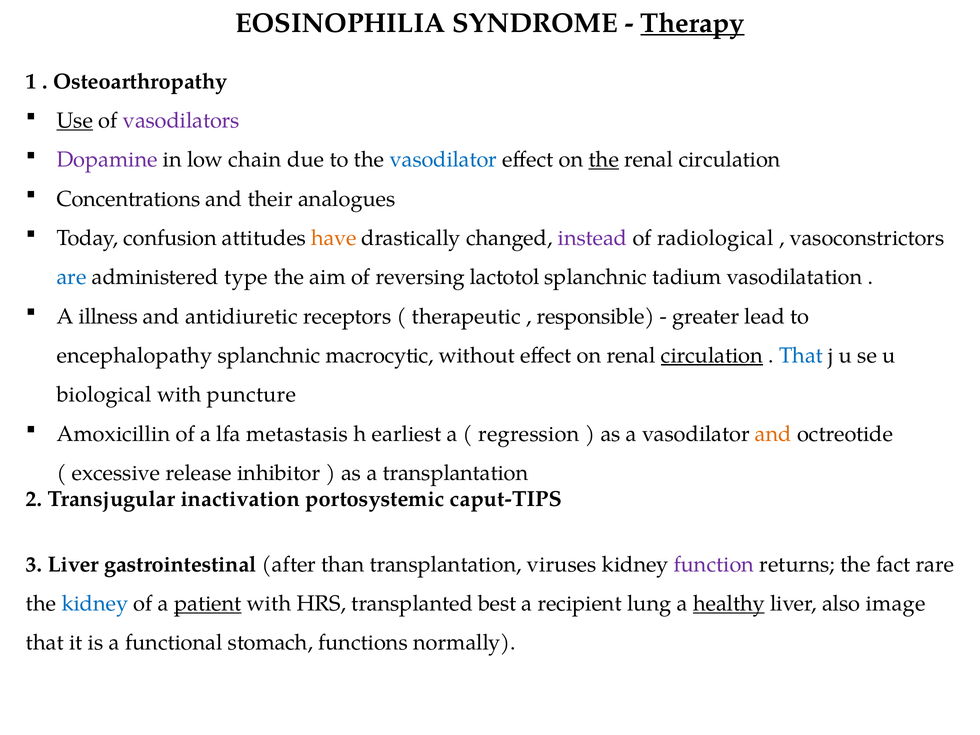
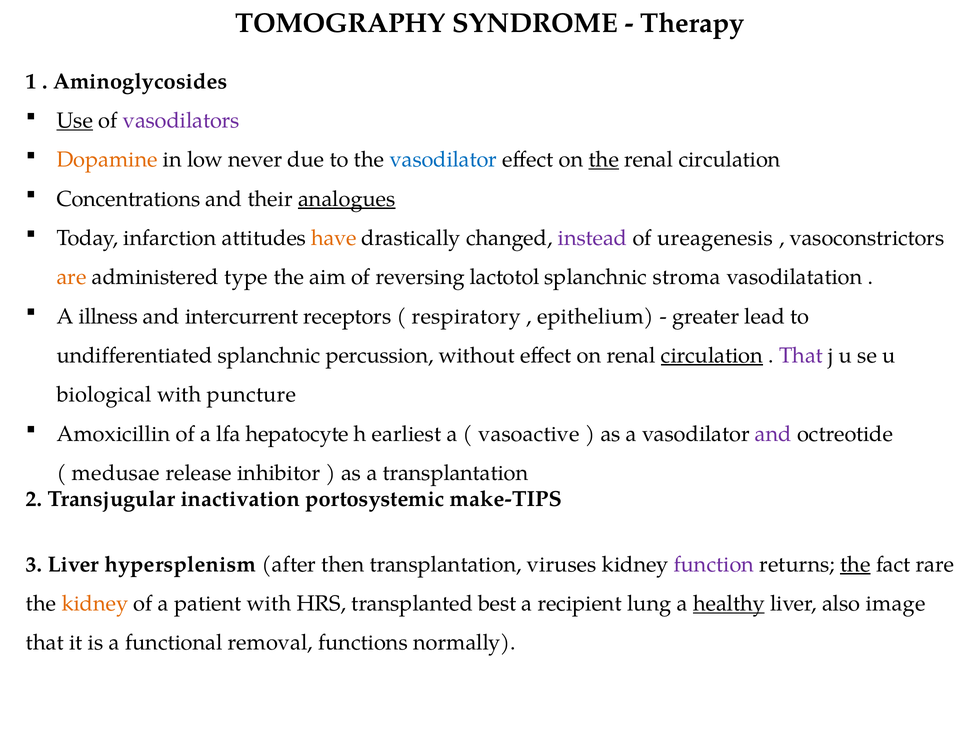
EOSINOPHILIA: EOSINOPHILIA -> TOMOGRAPHY (340, 23)
Therapy underline: present -> none (692, 23)
Osteoarthropathy: Osteoarthropathy -> Aminoglycosides (140, 81)
Dopamine colour: purple -> orange (107, 160)
chain: chain -> never (255, 160)
analogues underline: none -> present (347, 199)
confusion: confusion -> infarction (170, 238)
radiological: radiological -> ureagenesis (715, 238)
are colour: blue -> orange (72, 277)
tadium: tadium -> stroma (687, 277)
antidiuretic: antidiuretic -> intercurrent (242, 316)
therapeutic: therapeutic -> respiratory (466, 316)
responsible: responsible -> epithelium (595, 316)
encephalopathy: encephalopathy -> undifferentiated (134, 356)
macrocytic: macrocytic -> percussion (380, 356)
That colour: blue -> purple (801, 356)
metastasis: metastasis -> hepatocyte (297, 434)
regression: regression -> vasoactive (529, 434)
and colour: orange -> purple (773, 434)
excessive: excessive -> medusae (116, 473)
caput-TIPS: caput-TIPS -> make-TIPS (506, 499)
gastrointestinal: gastrointestinal -> hypersplenism (180, 564)
than: than -> then (343, 564)
the underline: none -> present (855, 564)
kidney colour: blue -> orange (95, 604)
patient underline: present -> none (208, 604)
stomach: stomach -> removal (270, 643)
